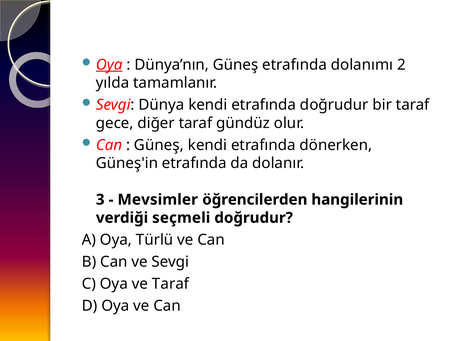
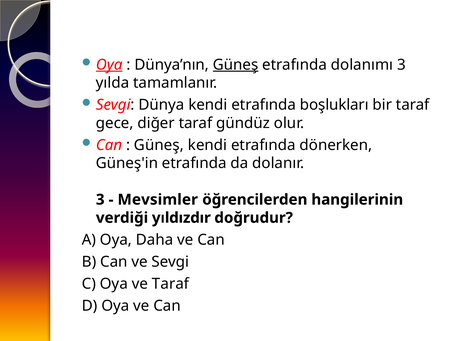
Güneş underline: none -> present (236, 65)
dolanımı 2: 2 -> 3 (401, 65)
etrafında doğrudur: doğrudur -> boşlukları (334, 105)
seçmeli: seçmeli -> yıldızdır (181, 218)
Türlü: Türlü -> Daha (155, 239)
